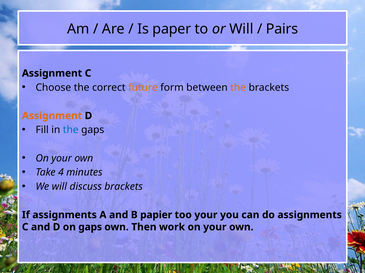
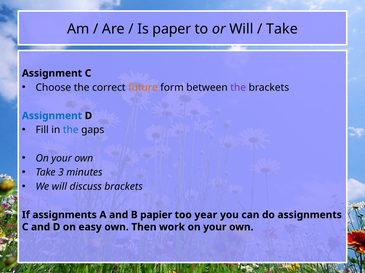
Pairs: Pairs -> Take (282, 29)
the colour: orange -> purple (238, 88)
Assignment colour: orange -> blue (52, 116)
4: 4 -> 3 (61, 173)
too your: your -> year (206, 215)
on gaps: gaps -> easy (90, 228)
